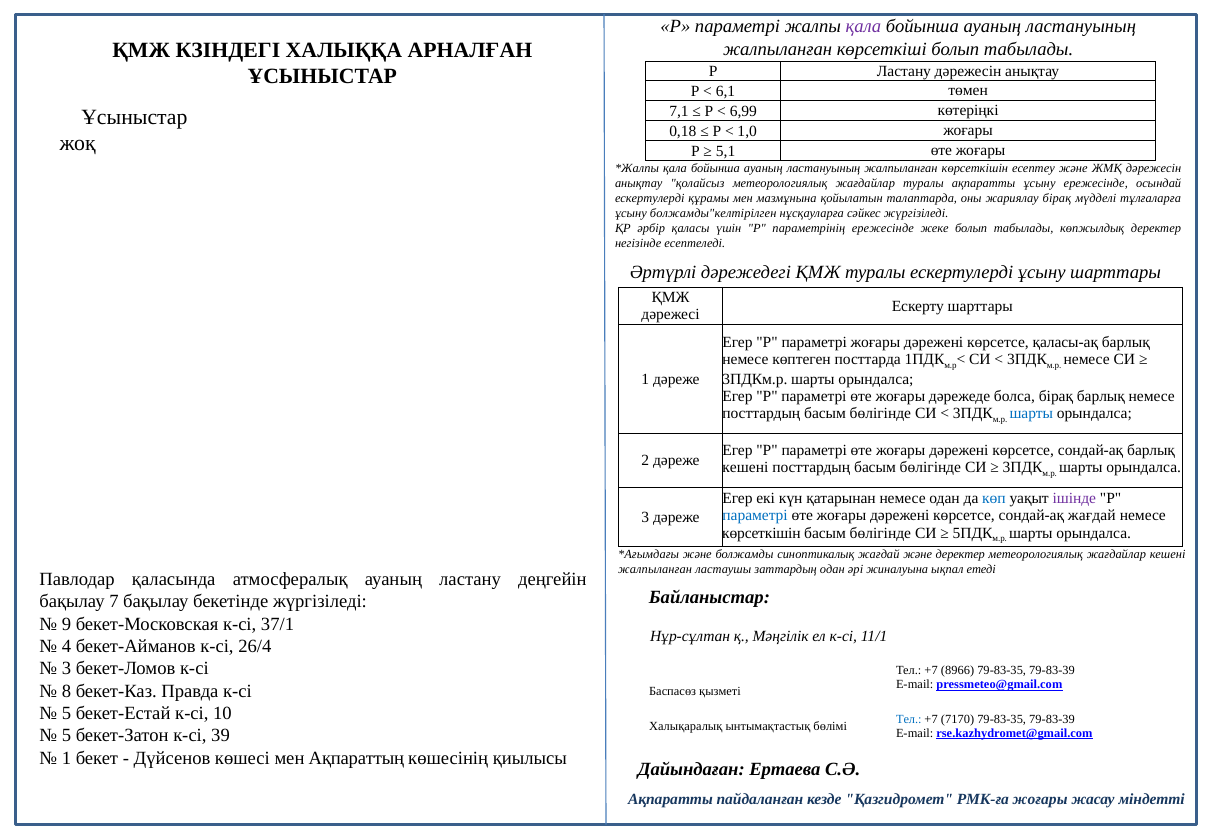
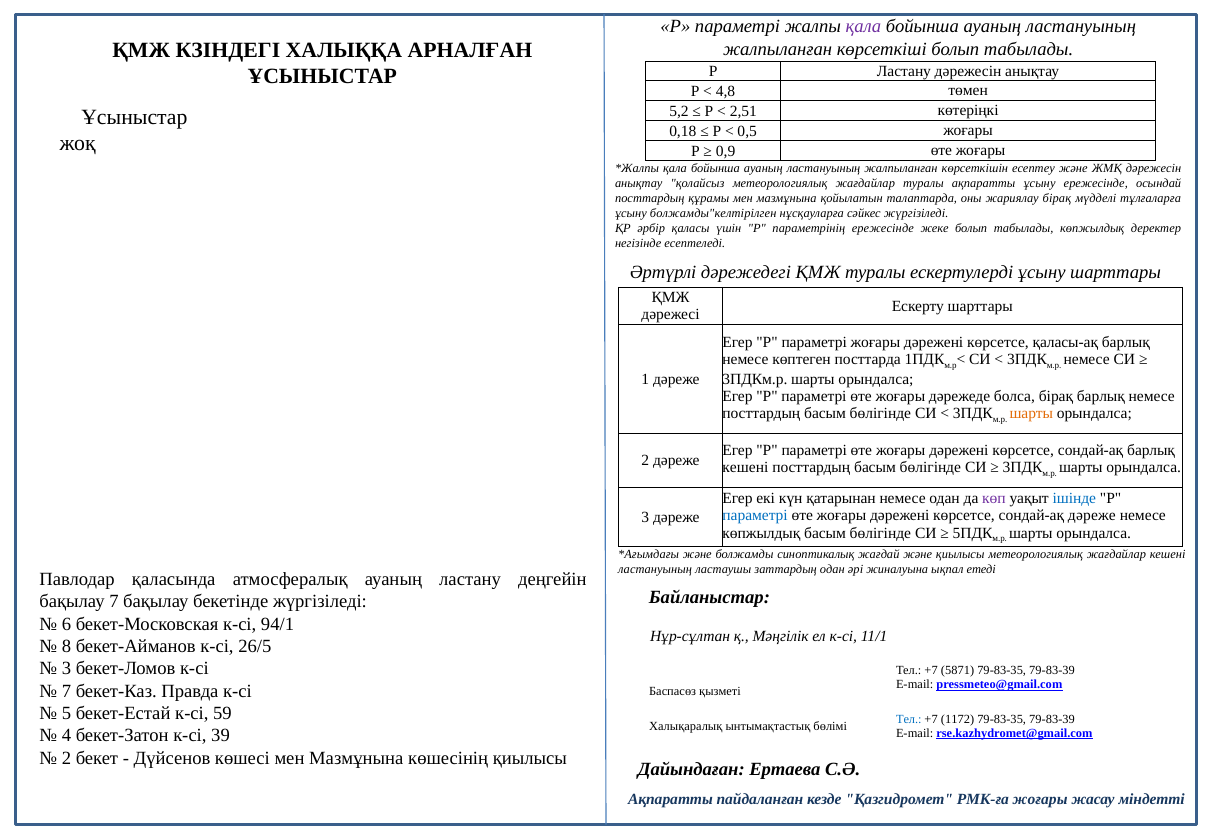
6,1: 6,1 -> 4,8 (726, 91)
7,1: 7,1 -> 5,2 (679, 111)
6,99: 6,99 -> 2,51 (743, 111)
1,0: 1,0 -> 0,5 (747, 131)
5,1: 5,1 -> 0,9 (726, 151)
ескертулерді: ескертулерді -> посттардың (650, 198)
шарты colour: blue -> orange (1031, 413)
көп colour: blue -> purple (994, 499)
ішінде colour: purple -> blue (1074, 499)
сондай-ақ жағдай: жағдай -> дәреже (1092, 516)
көрсеткішін: көрсеткішін -> көпжылдық (761, 533)
және деректер: деректер -> қиылысы (960, 554)
жалпыланған: жалпыланған -> ластануының (655, 569)
9: 9 -> 6 (66, 624)
37/1: 37/1 -> 94/1 (278, 624)
4: 4 -> 8 (66, 646)
26/4: 26/4 -> 26/5 (255, 646)
8966: 8966 -> 5871 (957, 671)
8: 8 -> 7 (66, 691)
10: 10 -> 59 (222, 713)
7170: 7170 -> 1172 (957, 719)
5: 5 -> 4 (66, 736)
1: 1 -> 2 (66, 758)
көшесі мен Ақпараттың: Ақпараттың -> Мазмұнына (356, 758)
